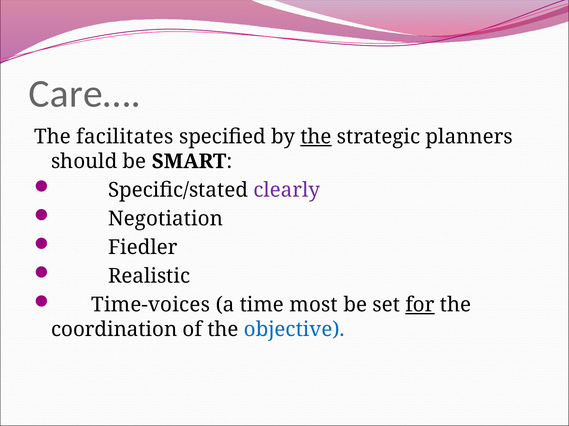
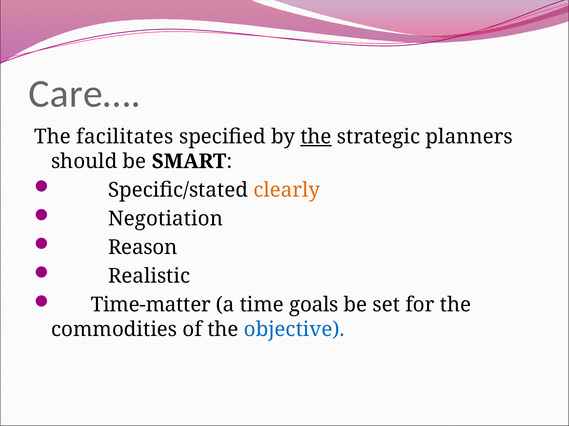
clearly colour: purple -> orange (287, 190)
Fiedler: Fiedler -> Reason (143, 248)
Time-voices: Time-voices -> Time-matter (151, 305)
most: most -> goals (314, 305)
for underline: present -> none (420, 305)
coordination: coordination -> commodities (114, 330)
